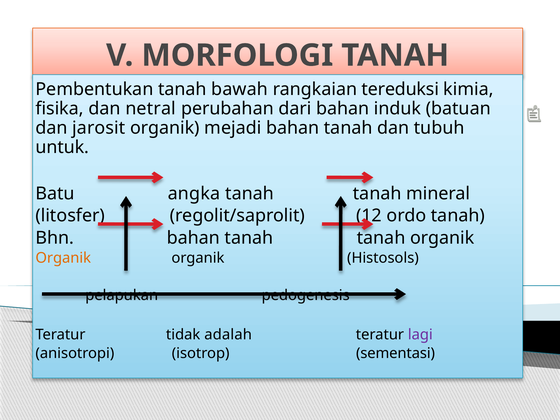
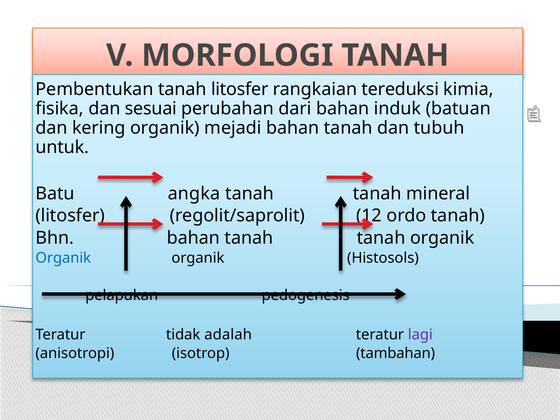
tanah bawah: bawah -> litosfer (240, 89)
netral: netral -> sesuai (151, 109)
jarosit: jarosit -> kering (99, 128)
Organik colour: orange -> blue (63, 258)
sementasi: sementasi -> tambahan (396, 353)
